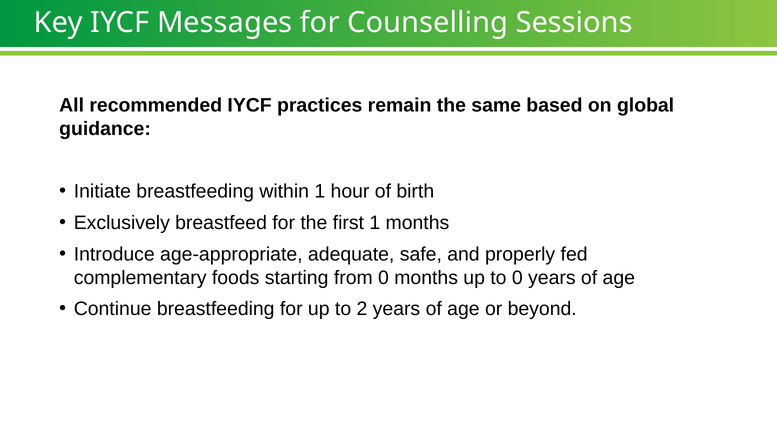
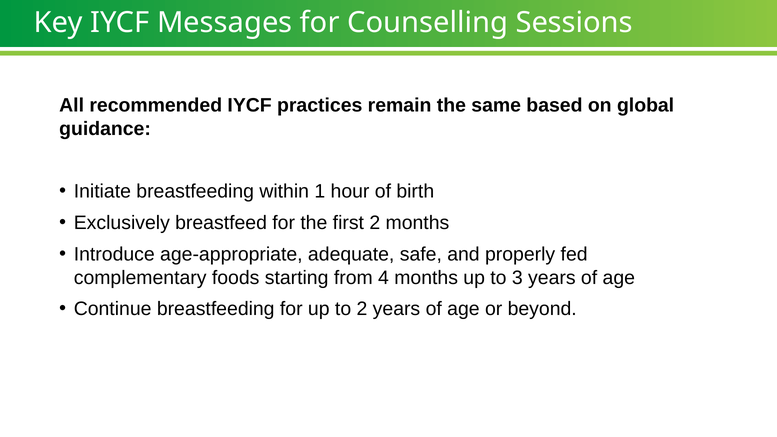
first 1: 1 -> 2 (375, 223)
from 0: 0 -> 4 (383, 278)
to 0: 0 -> 3 (517, 278)
